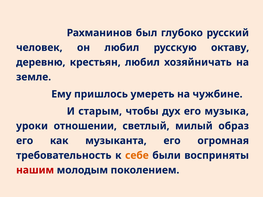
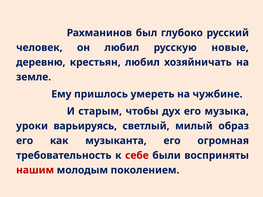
октаву: октаву -> новые (230, 48)
отношении: отношении -> варьируясь (85, 126)
себе colour: orange -> red (137, 156)
